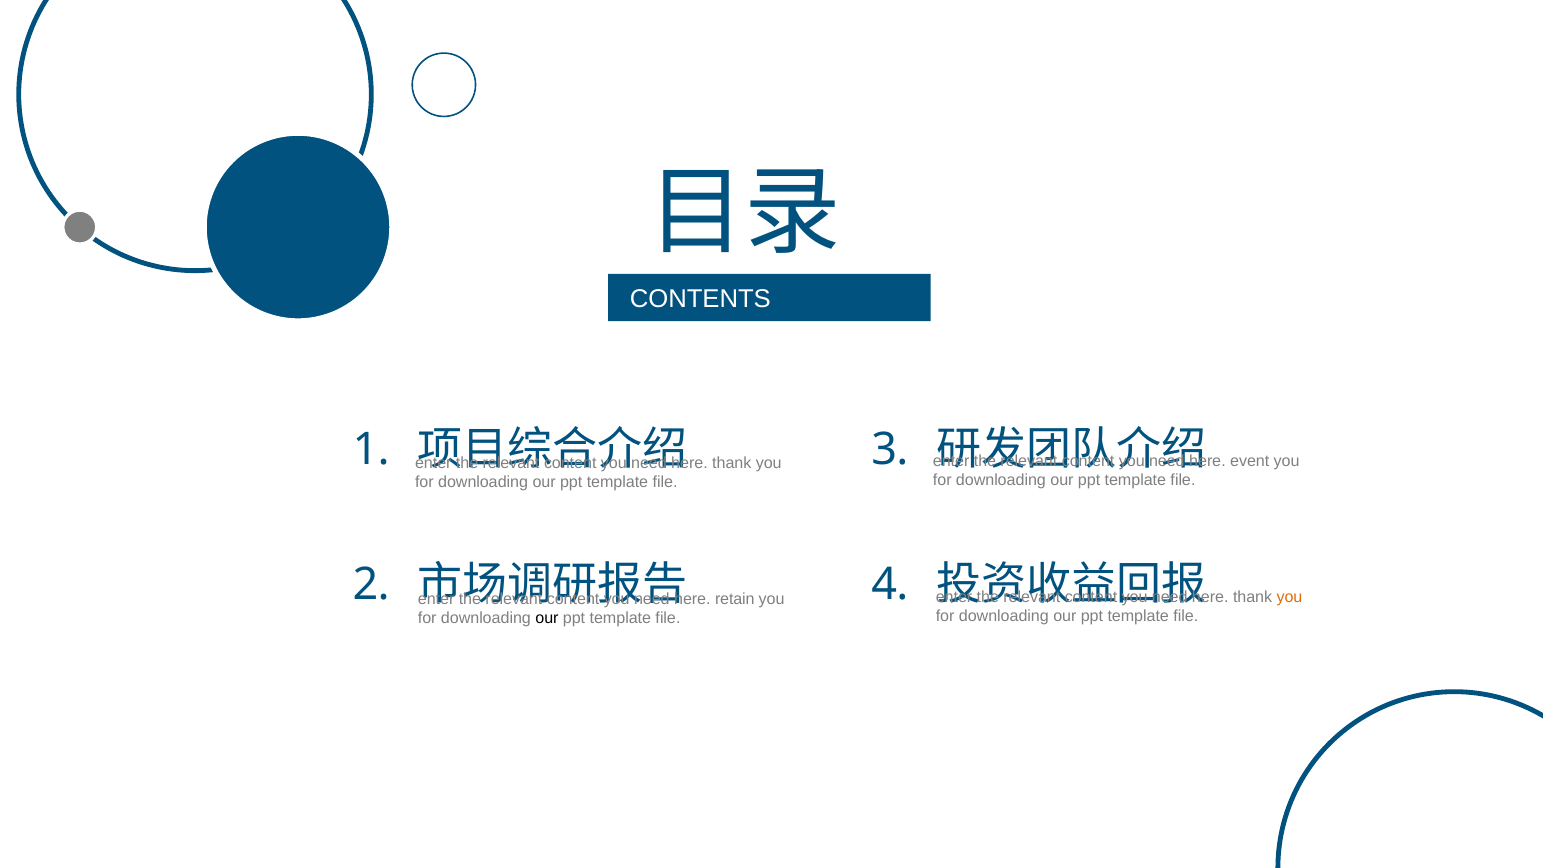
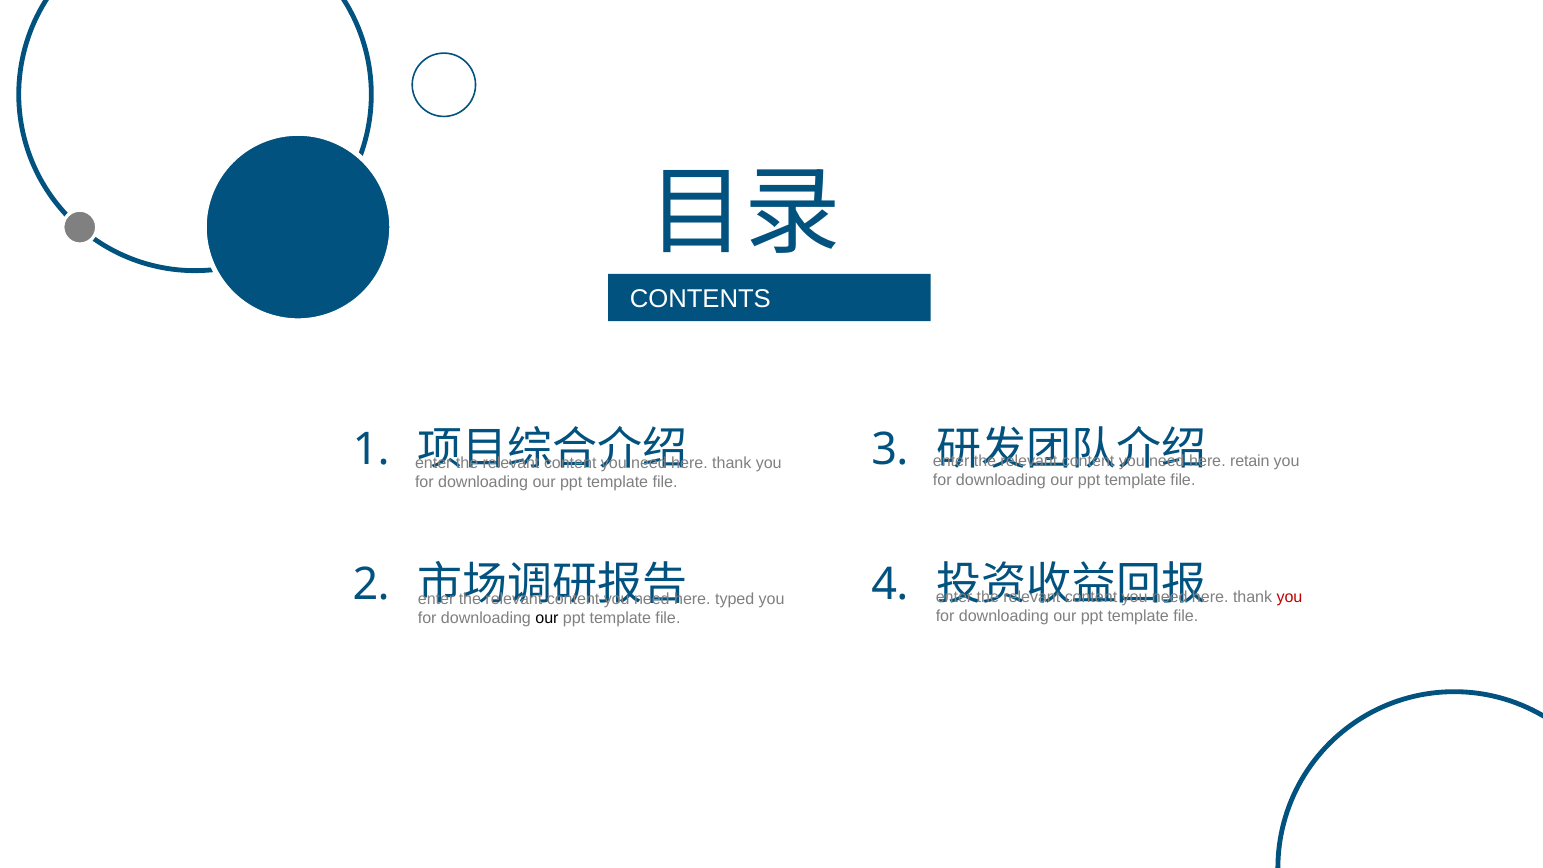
event: event -> retain (1250, 461)
you colour: orange -> red (1289, 597)
retain: retain -> typed (735, 599)
